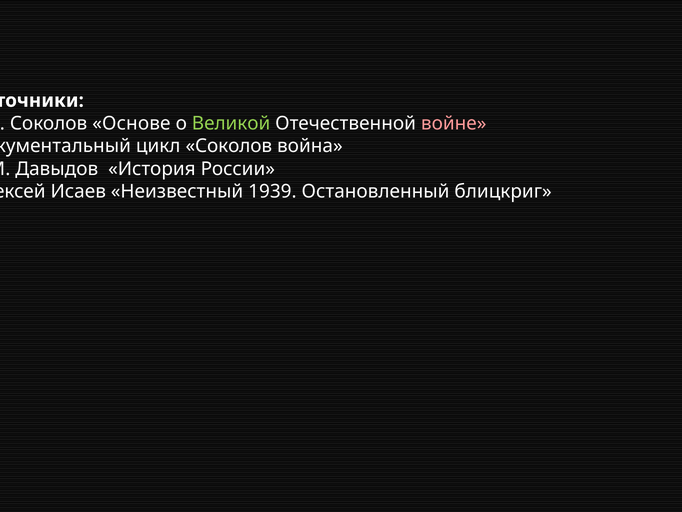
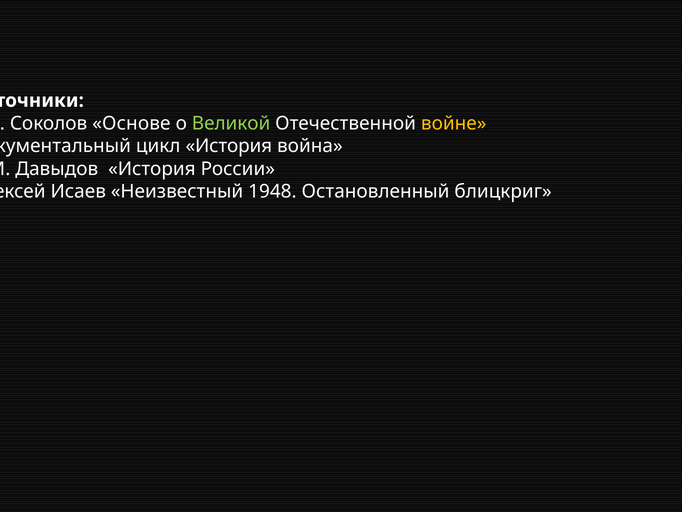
войне colour: pink -> yellow (454, 123)
цикл Соколов: Соколов -> История (229, 146)
1939: 1939 -> 1948 (272, 191)
